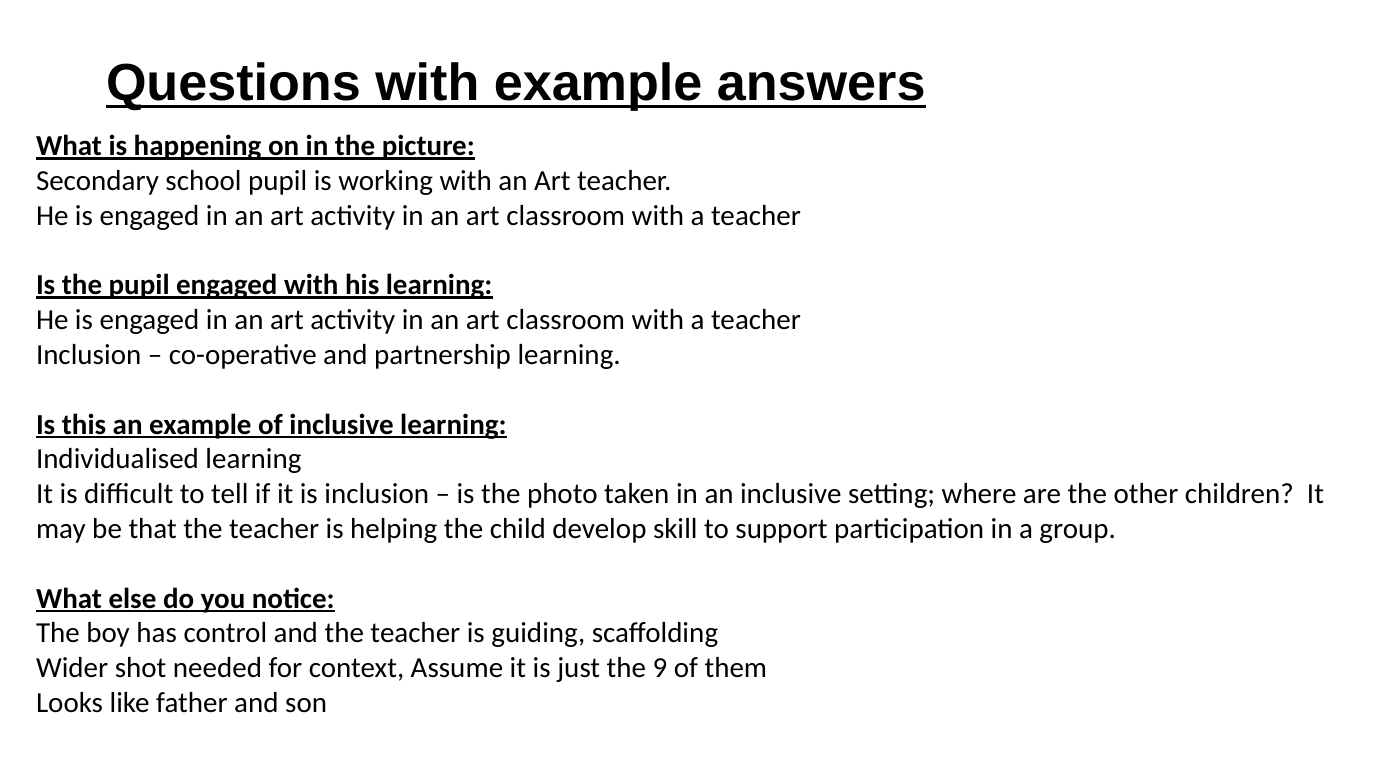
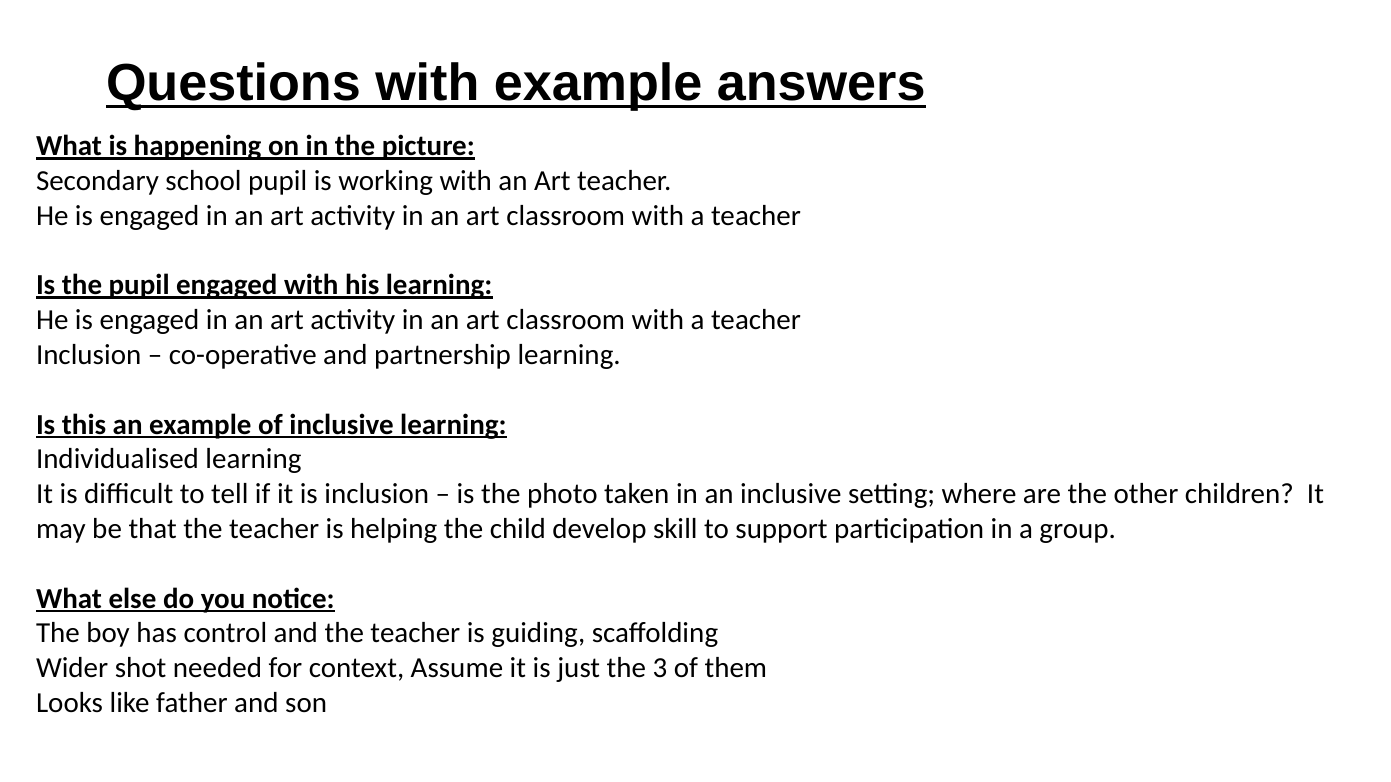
9: 9 -> 3 (660, 668)
